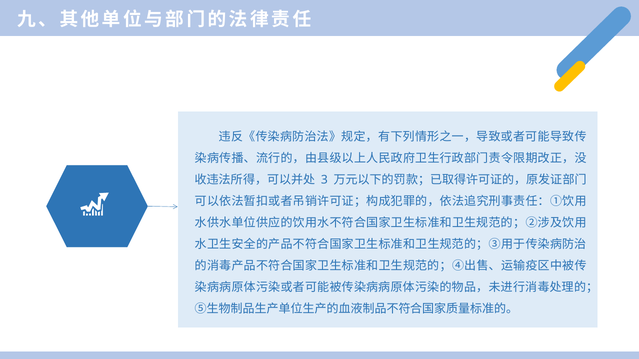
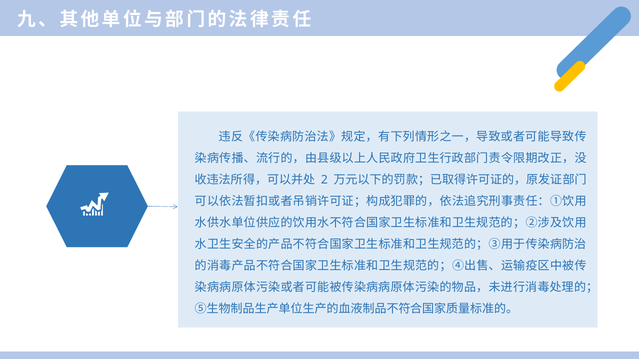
3: 3 -> 2 (324, 180)
